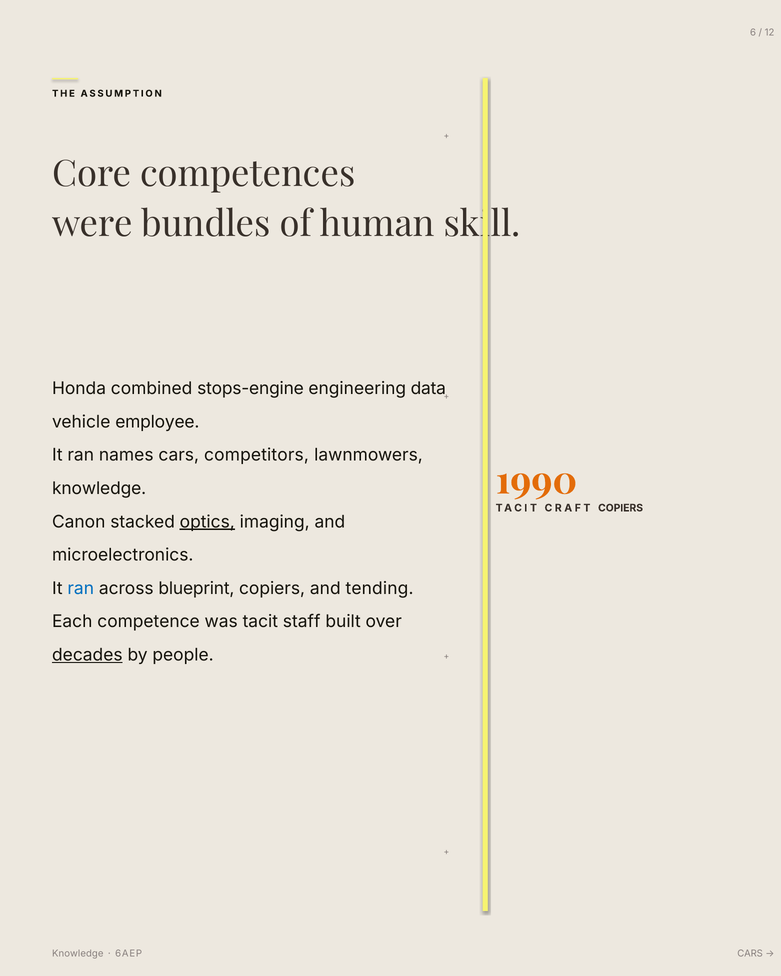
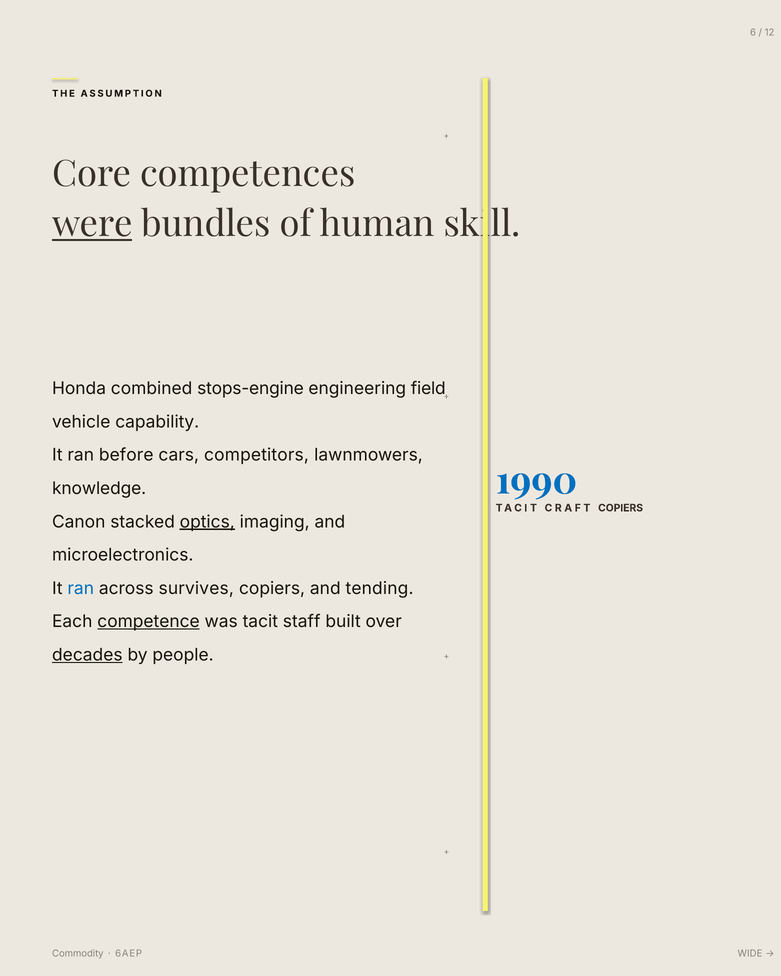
were underline: none -> present (92, 224)
data: data -> field (428, 389)
employee: employee -> capability (157, 422)
names: names -> before (126, 455)
1990 colour: orange -> blue (536, 481)
blueprint: blueprint -> survives (196, 589)
competence underline: none -> present (149, 622)
Knowledge: Knowledge -> Commodity (78, 954)
6AEP CARS: CARS -> WIDE (750, 954)
